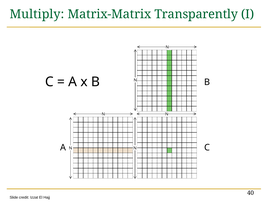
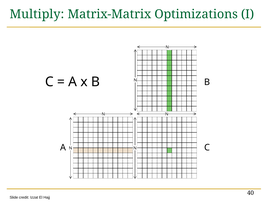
Transparently: Transparently -> Optimizations (196, 14)
